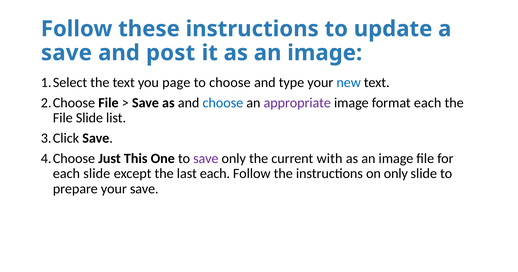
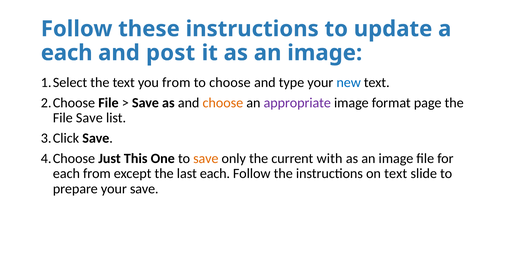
save: save -> each (67, 53)
you page: page -> from (176, 82)
choose colour: blue -> orange (223, 103)
format each: each -> page (428, 103)
File Slide: Slide -> Save (89, 118)
save colour: purple -> orange (206, 158)
each slide: slide -> from (97, 174)
on only: only -> text (396, 174)
